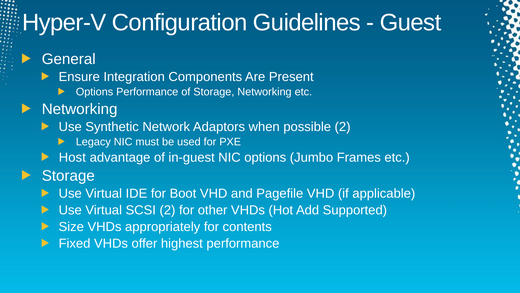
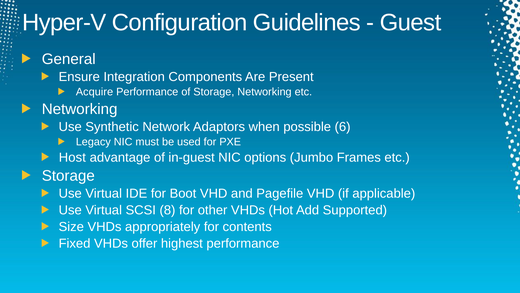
Options: Options -> Acquire (94, 92)
possible 2: 2 -> 6 (343, 127)
SCSI 2: 2 -> 8 (167, 210)
